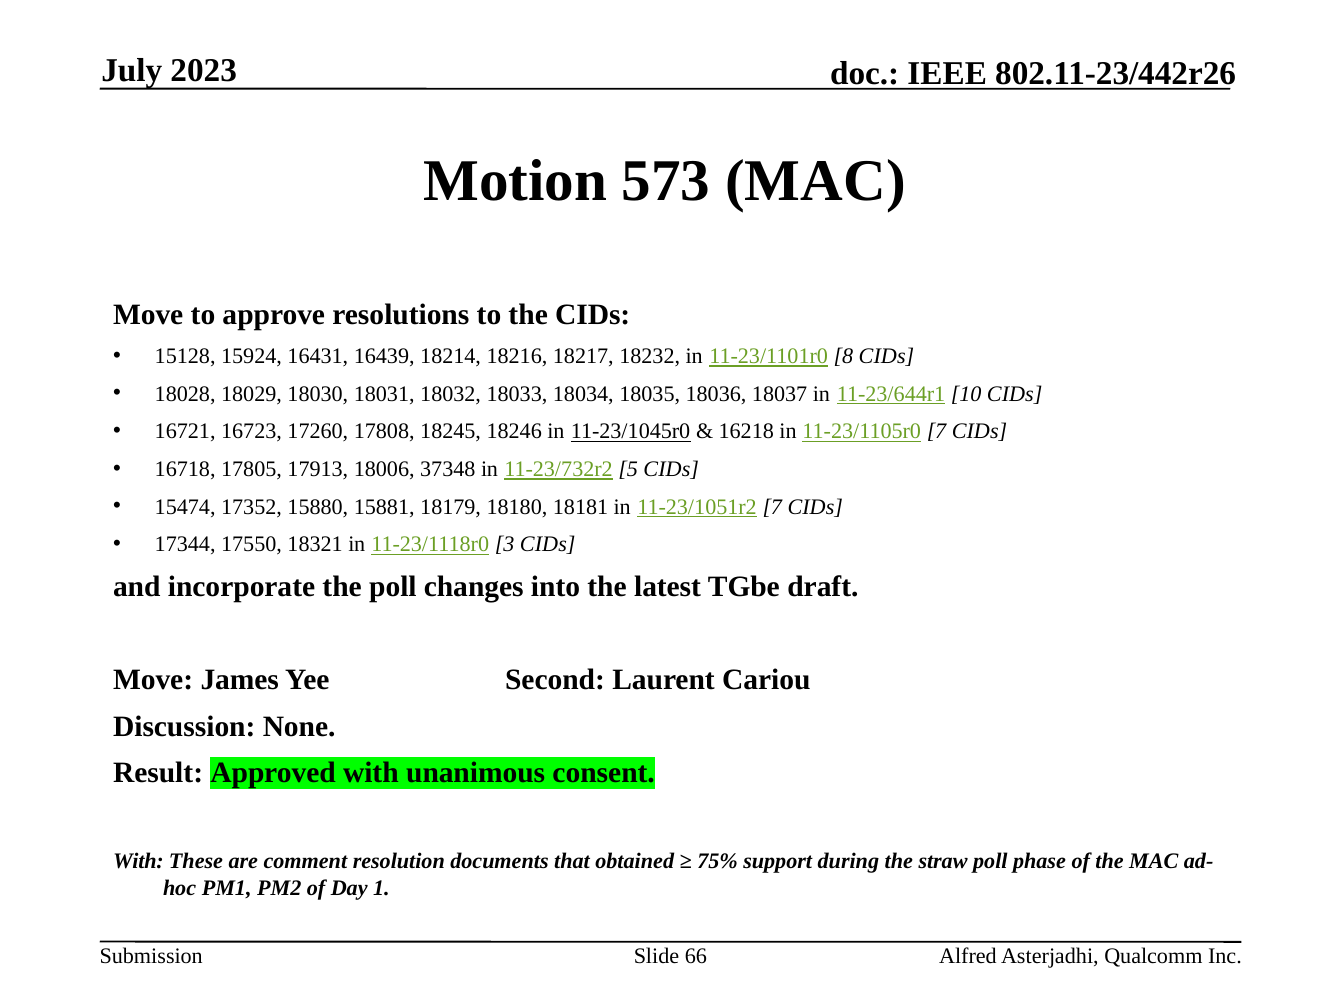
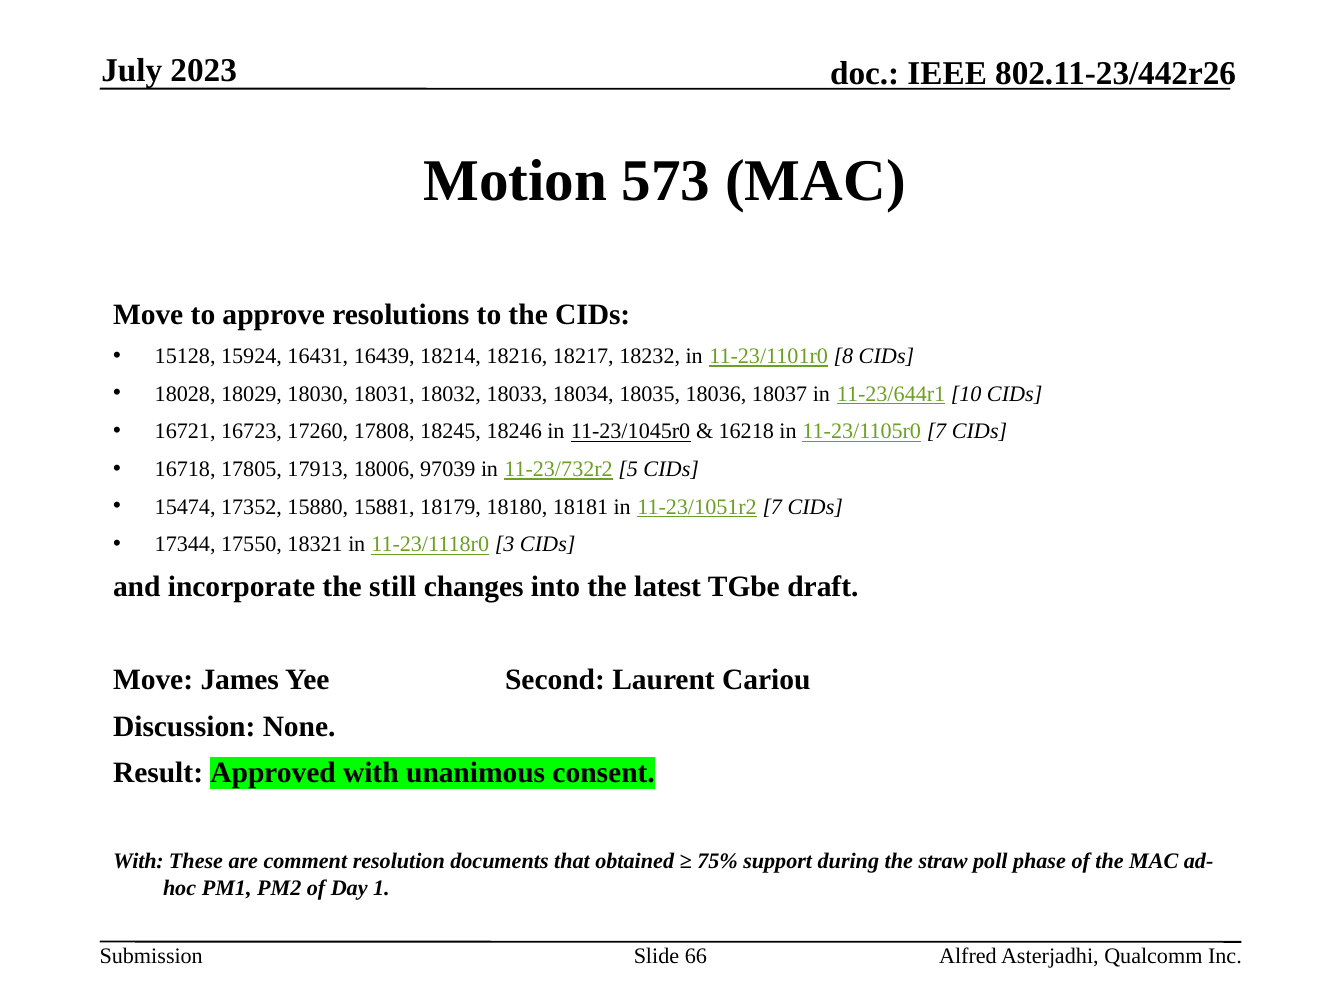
37348: 37348 -> 97039 (448, 469)
the poll: poll -> still (393, 587)
